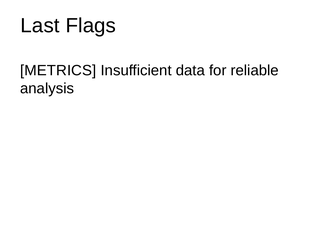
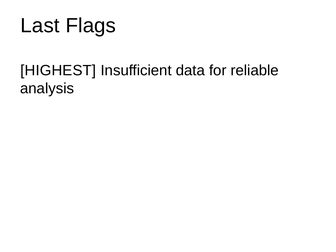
METRICS: METRICS -> HIGHEST (58, 70)
